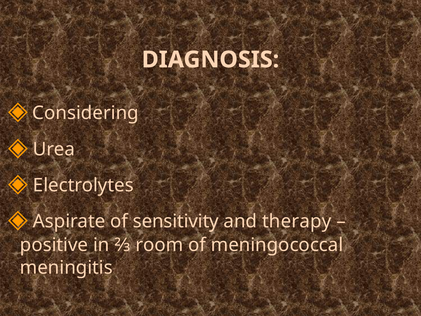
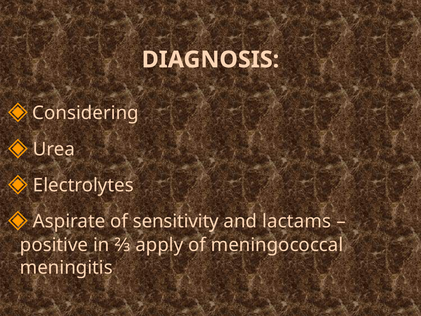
therapy: therapy -> lactams (297, 221)
room: room -> apply (159, 245)
